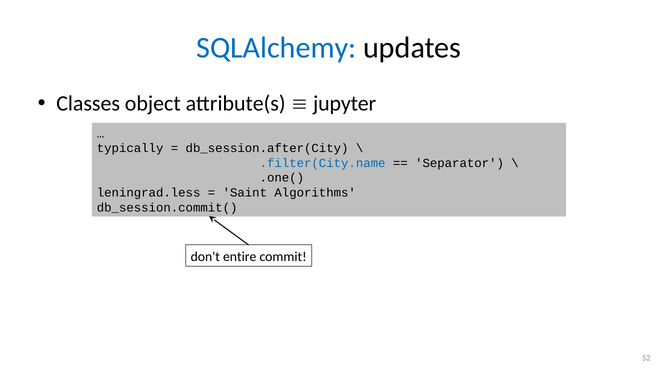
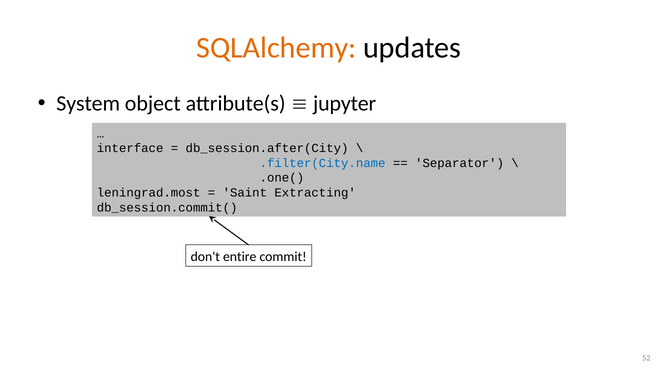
SQLAlchemy colour: blue -> orange (276, 48)
Classes: Classes -> System (88, 104)
typically: typically -> interface (130, 148)
leningrad.less: leningrad.less -> leningrad.most (149, 193)
Algorithms: Algorithms -> Extracting (315, 193)
